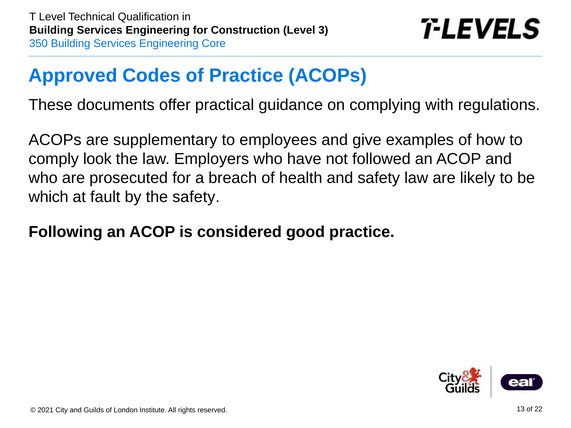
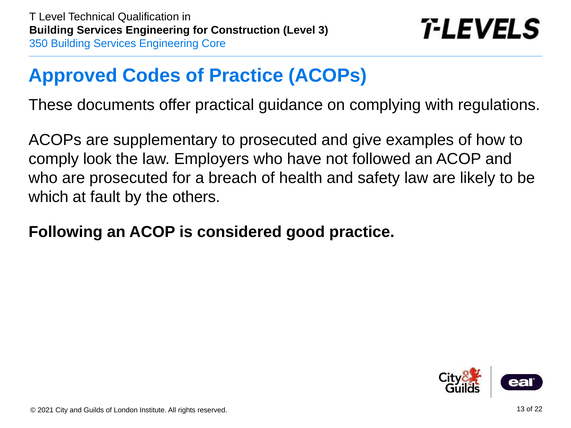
to employees: employees -> prosecuted (278, 140)
the safety: safety -> others (196, 197)
